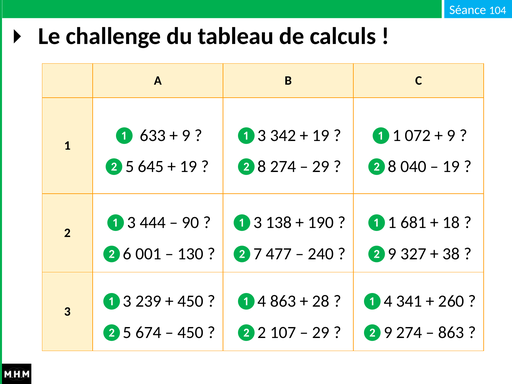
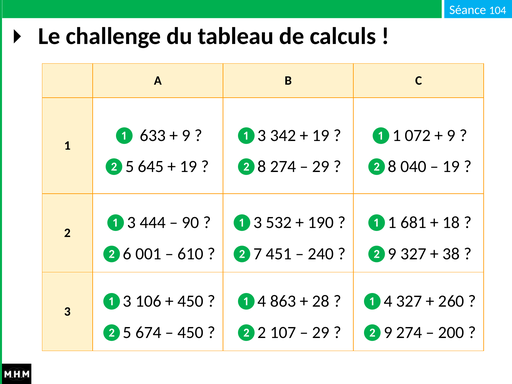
138: 138 -> 532 (279, 223)
130: 130 -> 610 (191, 254)
477: 477 -> 451 (279, 254)
239: 239 -> 106 (148, 301)
❶4 341: 341 -> 327 (409, 301)
863: 863 -> 200 (451, 333)
